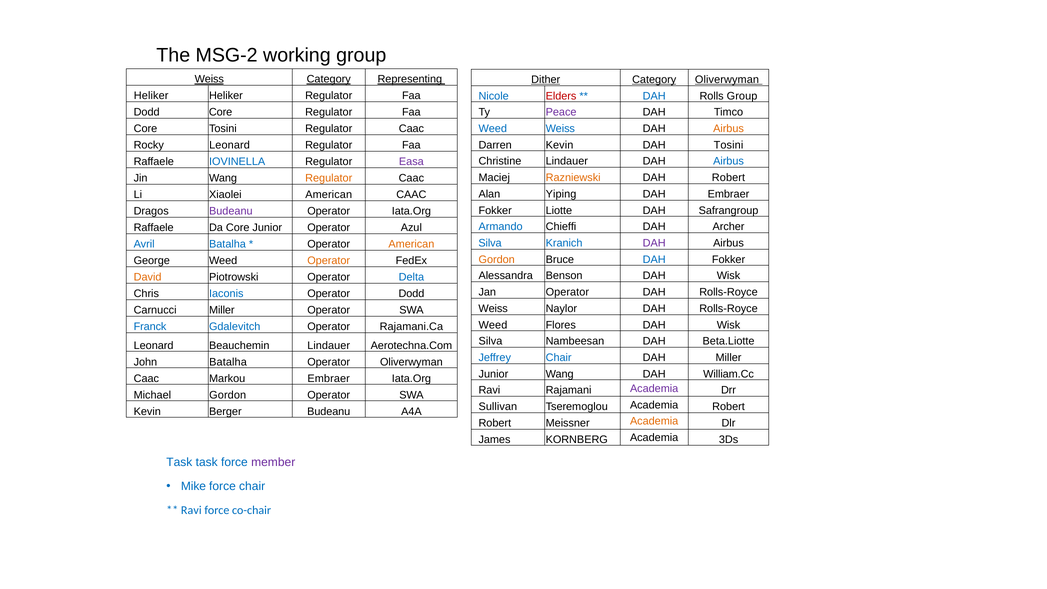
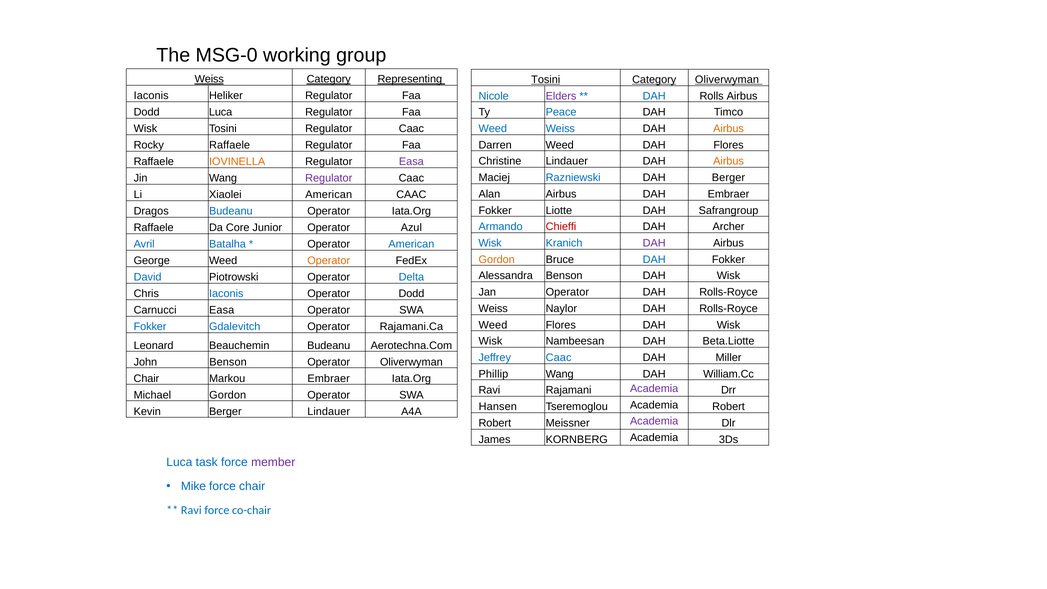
MSG-2: MSG-2 -> MSG-0 (227, 55)
Dither: Dither -> Tosini (546, 80)
Heliker: Heliker -> Iaconis (151, 96)
Elders colour: red -> purple (561, 96)
Rolls Group: Group -> Airbus (742, 96)
Dodd Core: Core -> Luca (221, 112)
Peace colour: purple -> blue (561, 112)
Core: Core -> Wisk (145, 129)
Darren Kevin: Kevin -> Weed (560, 145)
DAH Tosini: Tosini -> Flores (729, 145)
Rocky Leonard: Leonard -> Raffaele (230, 145)
Airbus colour: blue -> orange (729, 161)
IOVINELLA colour: blue -> orange (237, 162)
Razniewski colour: orange -> blue (573, 178)
DAH Robert: Robert -> Berger (728, 178)
Regulator colour: orange -> purple (329, 178)
Alan Yiping: Yiping -> Airbus (561, 194)
Budeanu colour: purple -> blue (231, 211)
Chieffi colour: black -> red (561, 227)
Silva: Silva -> Wisk (490, 243)
American colour: orange -> blue (411, 244)
David colour: orange -> blue (148, 277)
Carnucci Miller: Miller -> Easa (222, 310)
Franck: Franck -> Fokker (150, 327)
Silva: Silva -> Wisk (490, 341)
Beauchemin Lindauer: Lindauer -> Budeanu (329, 345)
Jeffrey Chair: Chair -> Caac (559, 358)
John Batalha: Batalha -> Benson (228, 362)
Junior: Junior -> Phillip (493, 374)
Caac: Caac -> Chair (146, 378)
Sullivan: Sullivan -> Hansen (498, 407)
Berger Budeanu: Budeanu -> Lindauer (329, 411)
Academia colour: orange -> purple (654, 421)
Task: Task -> Luca (179, 462)
